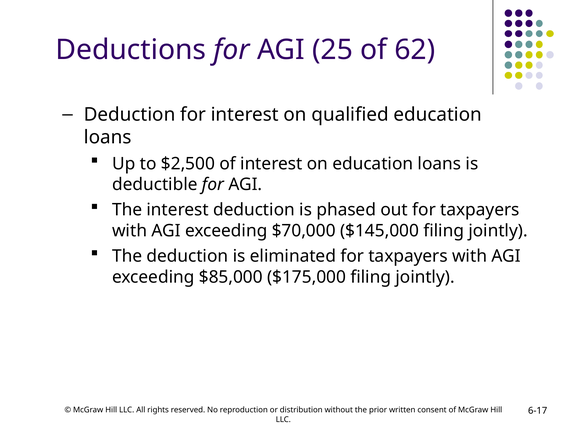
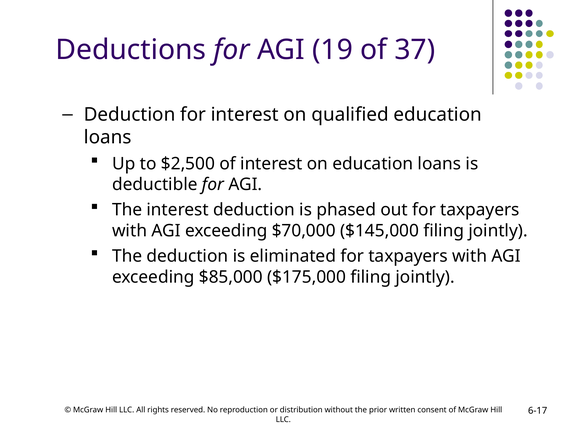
25: 25 -> 19 (332, 50)
62: 62 -> 37 (415, 50)
